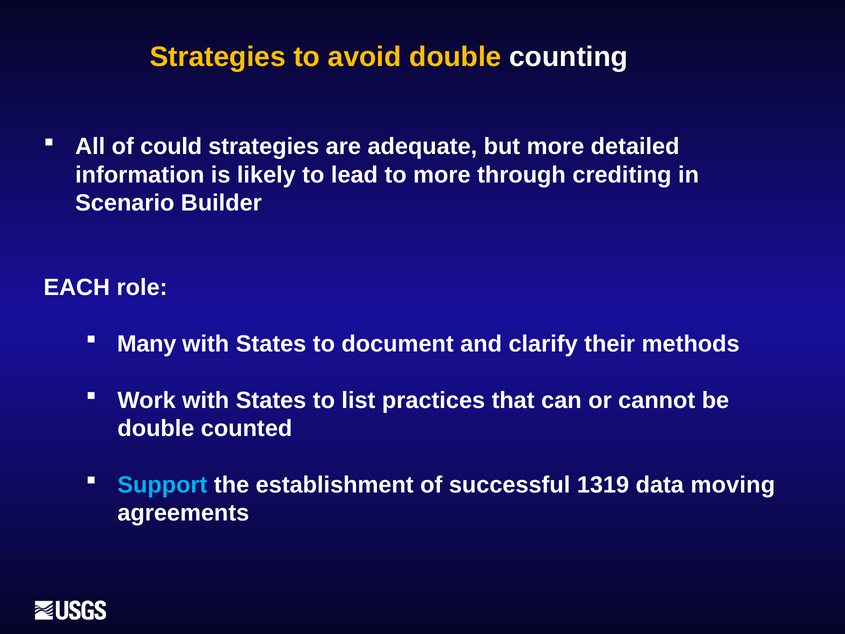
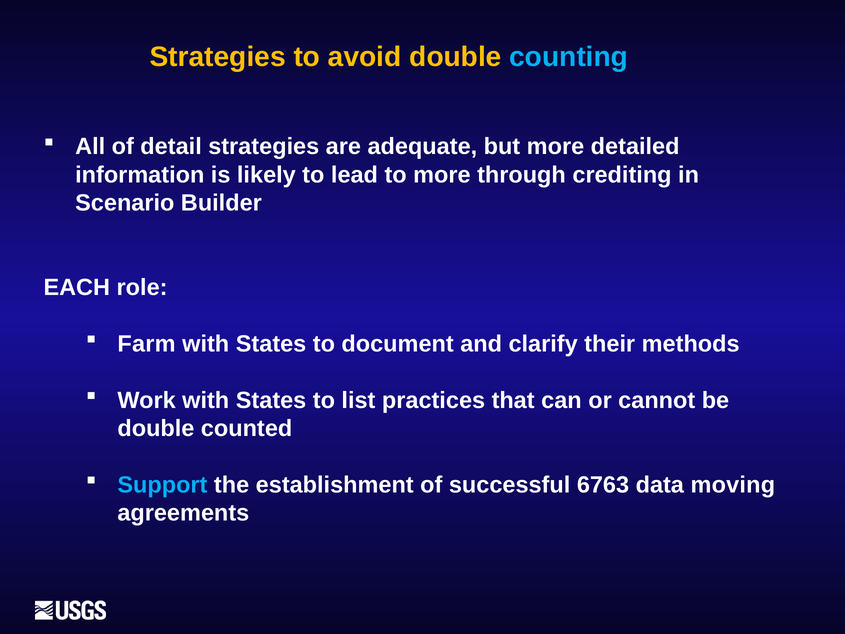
counting colour: white -> light blue (569, 57)
could: could -> detail (171, 147)
Many: Many -> Farm (146, 344)
1319: 1319 -> 6763 (603, 485)
